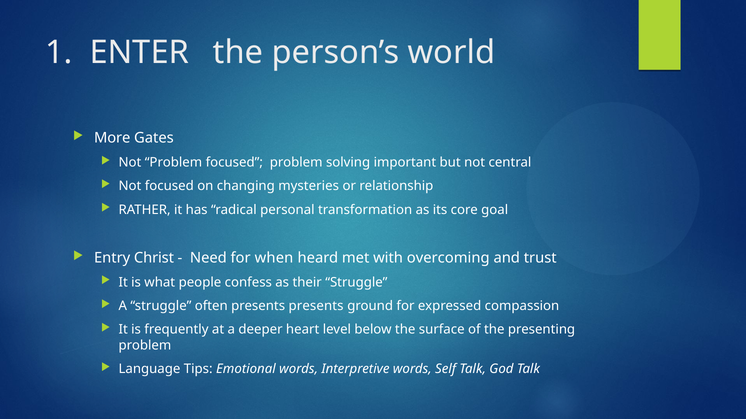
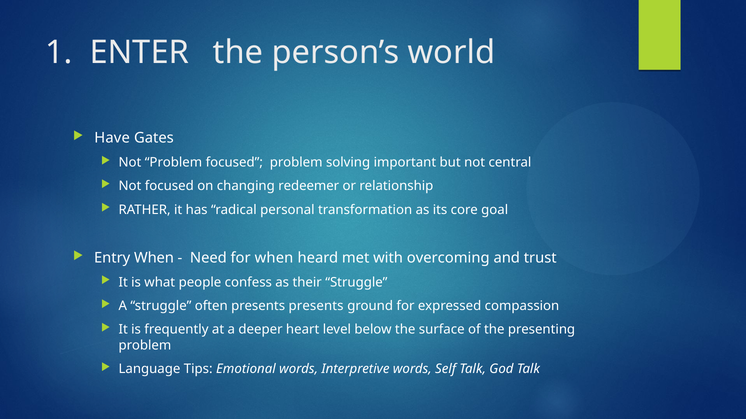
More: More -> Have (112, 138)
mysteries: mysteries -> redeemer (309, 186)
Entry Christ: Christ -> When (154, 258)
